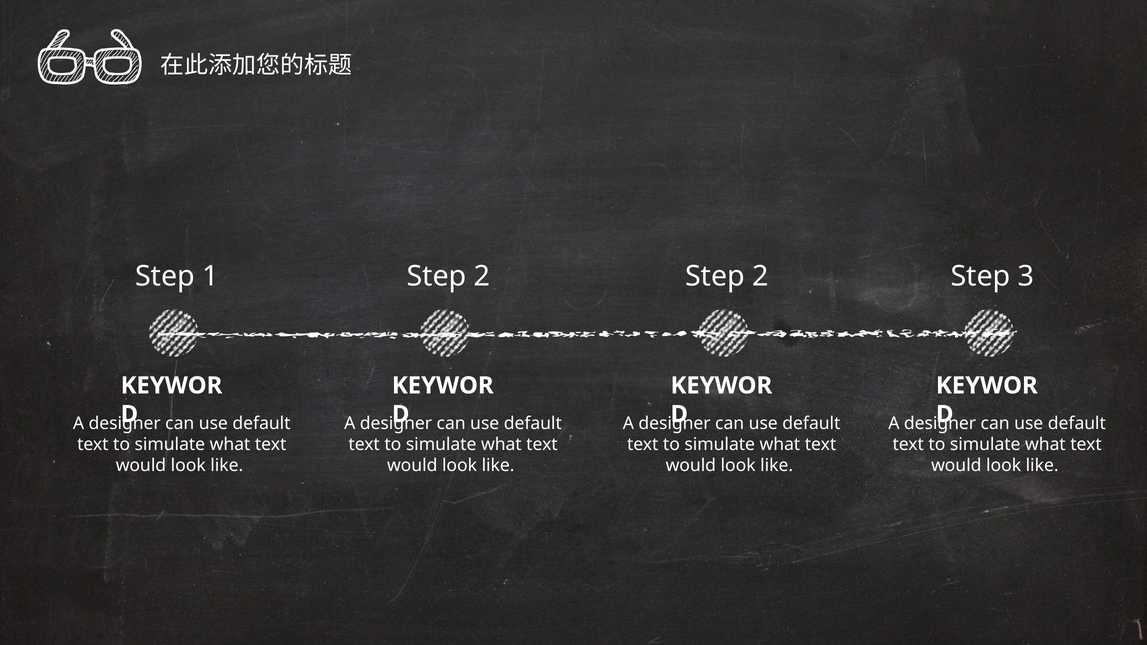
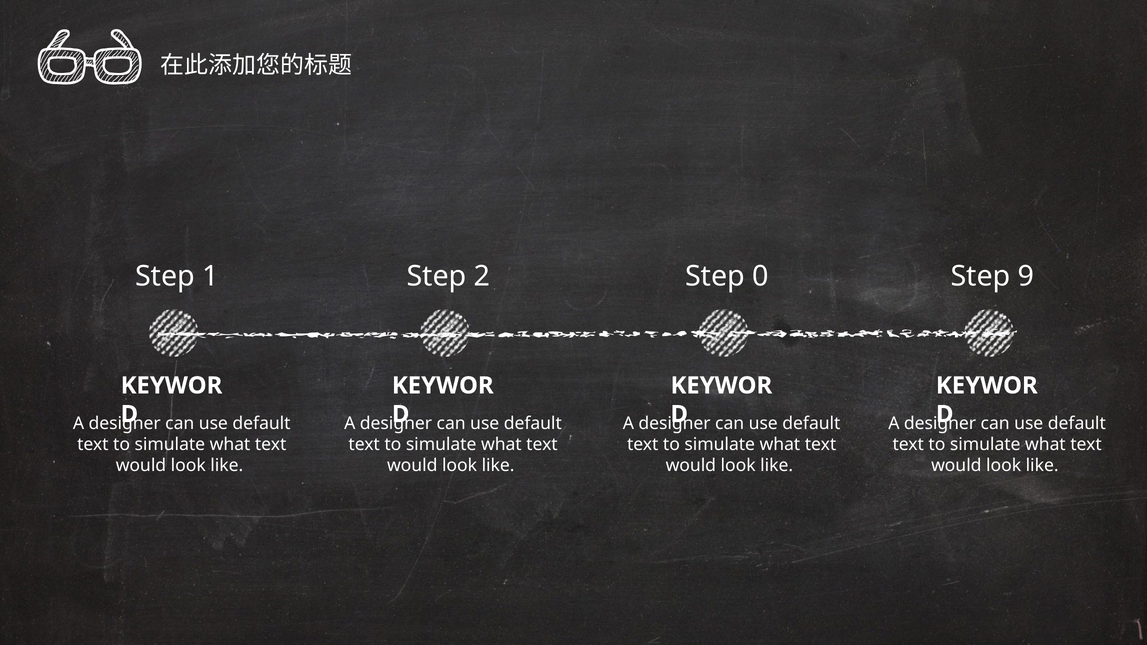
2: 2 -> 0 (761, 277)
3: 3 -> 9 (1026, 277)
